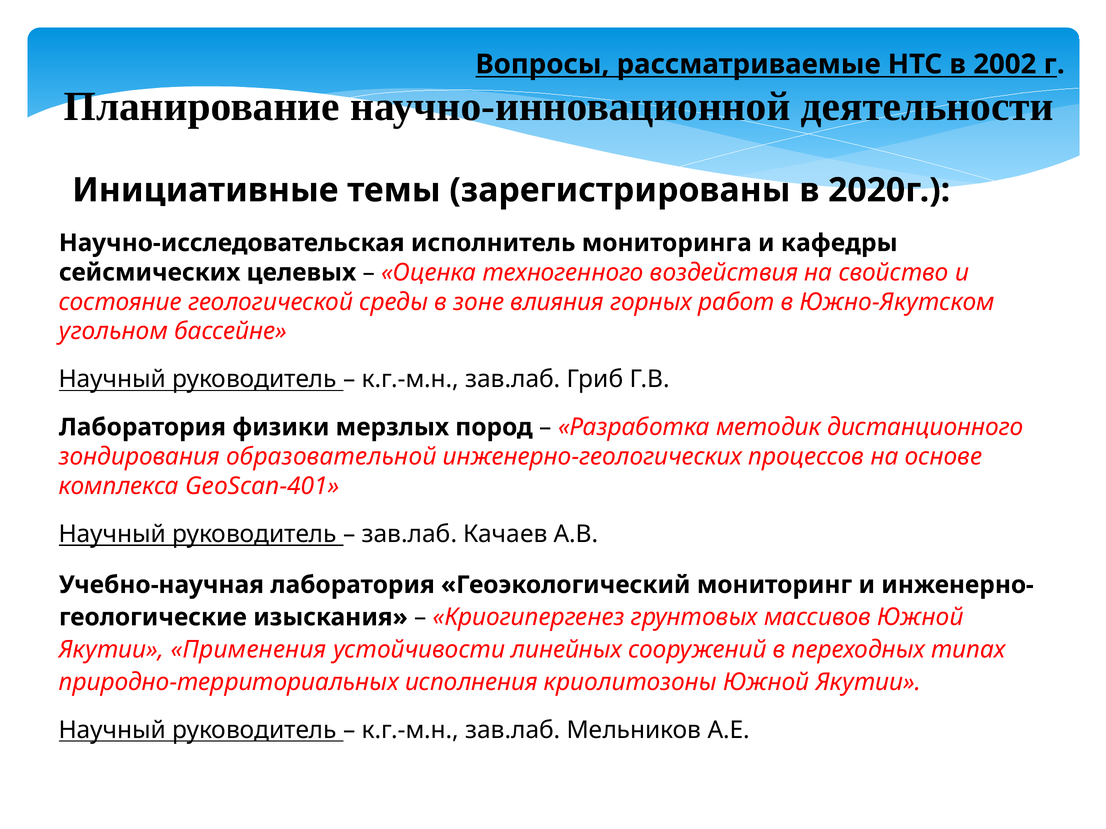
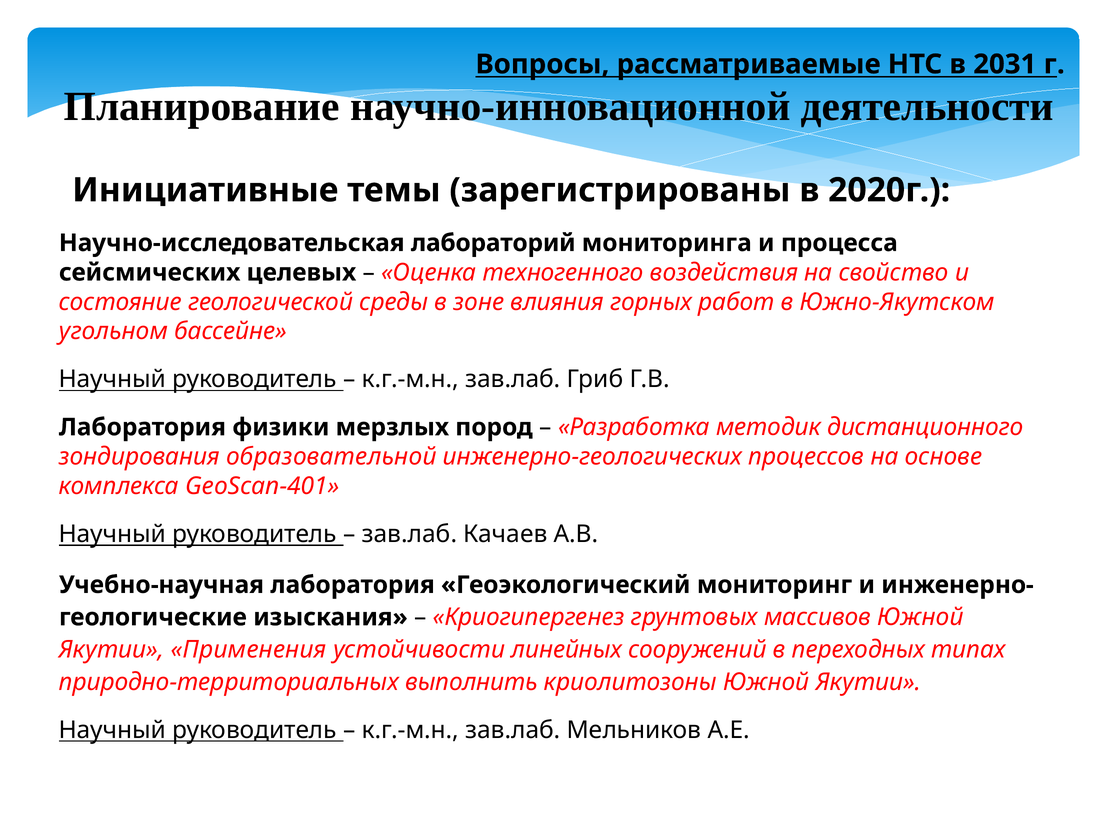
2002: 2002 -> 2031 (1005, 64)
исполнитель: исполнитель -> лабораторий (493, 243)
кафедры: кафедры -> процесса (839, 243)
исполнения: исполнения -> выполнить (471, 682)
